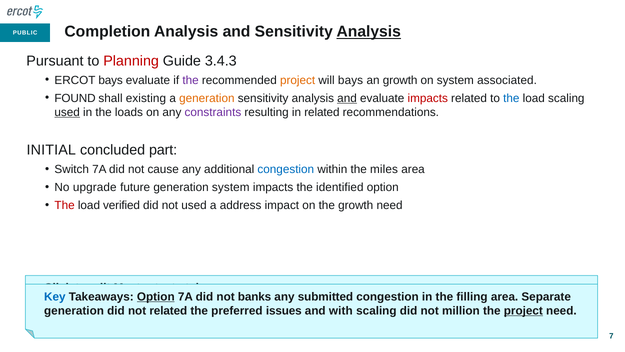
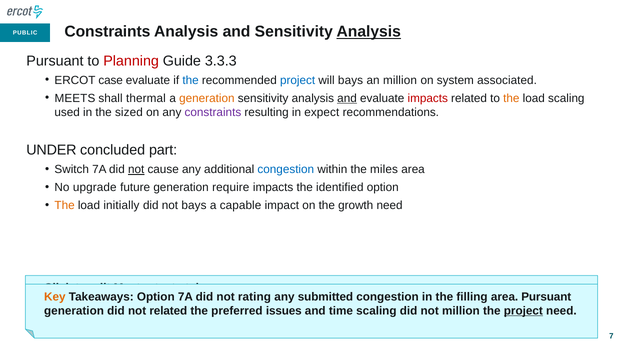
Completion: Completion -> Constraints (107, 32)
3.4.3: 3.4.3 -> 3.3.3 (221, 61)
ERCOT bays: bays -> case (111, 80)
the colour: purple -> blue (191, 80)
project colour: orange -> blue (298, 80)
an growth: growth -> million (400, 80)
FOUND: FOUND -> MEETS (75, 98)
existing: existing -> thermal (146, 98)
the colour: blue -> orange (511, 98)
used underline: present -> none (67, 112)
loads: loads -> sized (129, 112)
in related: related -> expect (322, 112)
INITIAL: INITIAL -> UNDER (51, 150)
not underline: none -> present (136, 169)
generation system: system -> require (231, 187)
The colour: red -> orange (65, 205)
verified: verified -> initially (121, 205)
not used: used -> bays (194, 205)
address: address -> capable (241, 205)
Key colour: blue -> orange (55, 296)
Option underline: present -> none (156, 296)
banks: banks -> rating (254, 296)
area Separate: Separate -> Pursuant (546, 296)
with: with -> time (341, 310)
